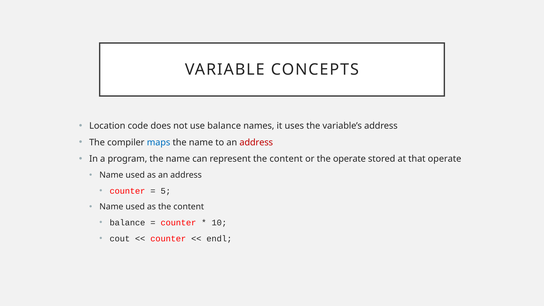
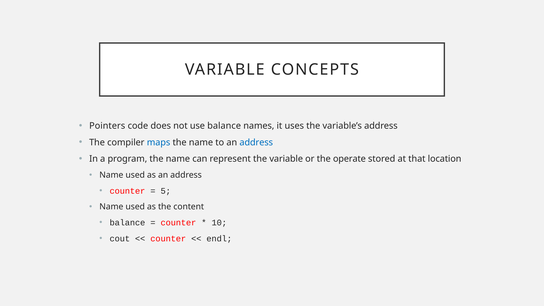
Location: Location -> Pointers (107, 126)
address colour: red -> blue (256, 142)
represent the content: content -> variable (286, 159)
that operate: operate -> location (445, 159)
